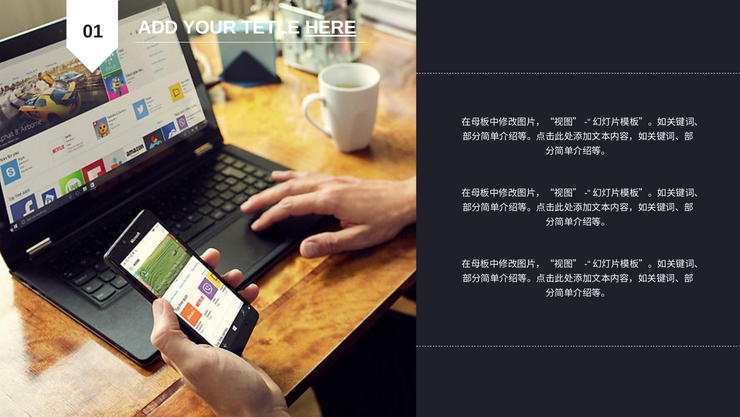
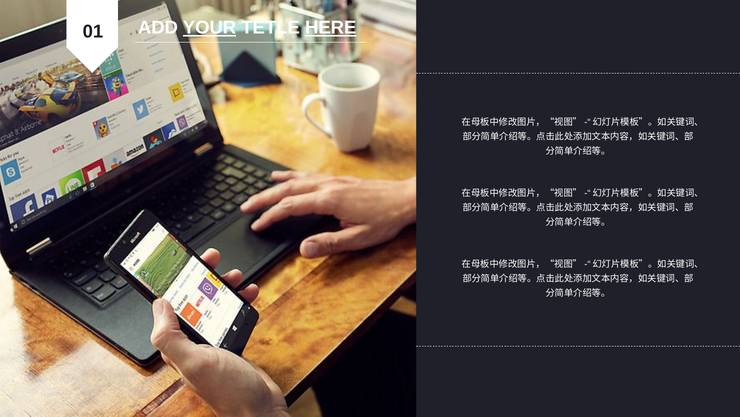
YOUR underline: none -> present (210, 28)
